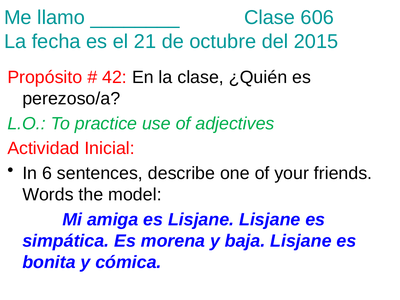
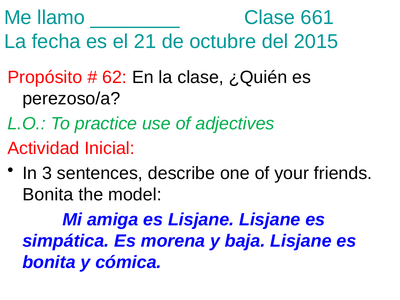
606: 606 -> 661 (317, 18)
42: 42 -> 62 (115, 77)
6: 6 -> 3 (47, 173)
Words: Words -> Bonita (48, 195)
